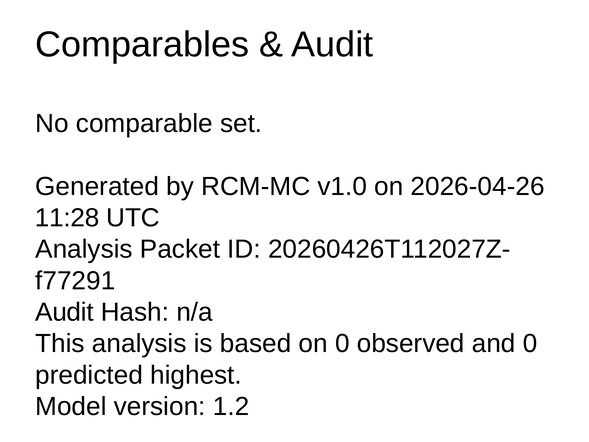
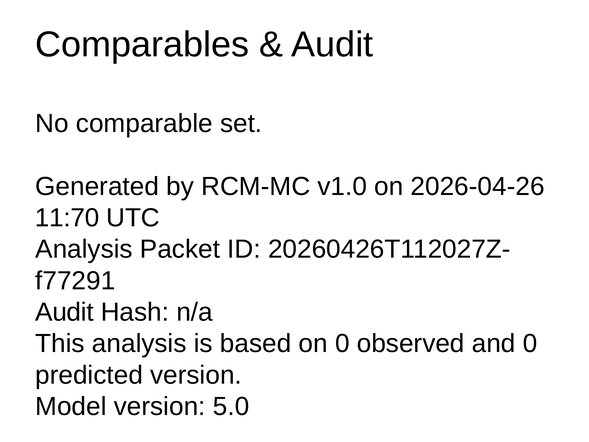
11:28: 11:28 -> 11:70 (67, 218)
predicted highest: highest -> version (196, 375)
1.2: 1.2 -> 5.0 (231, 406)
